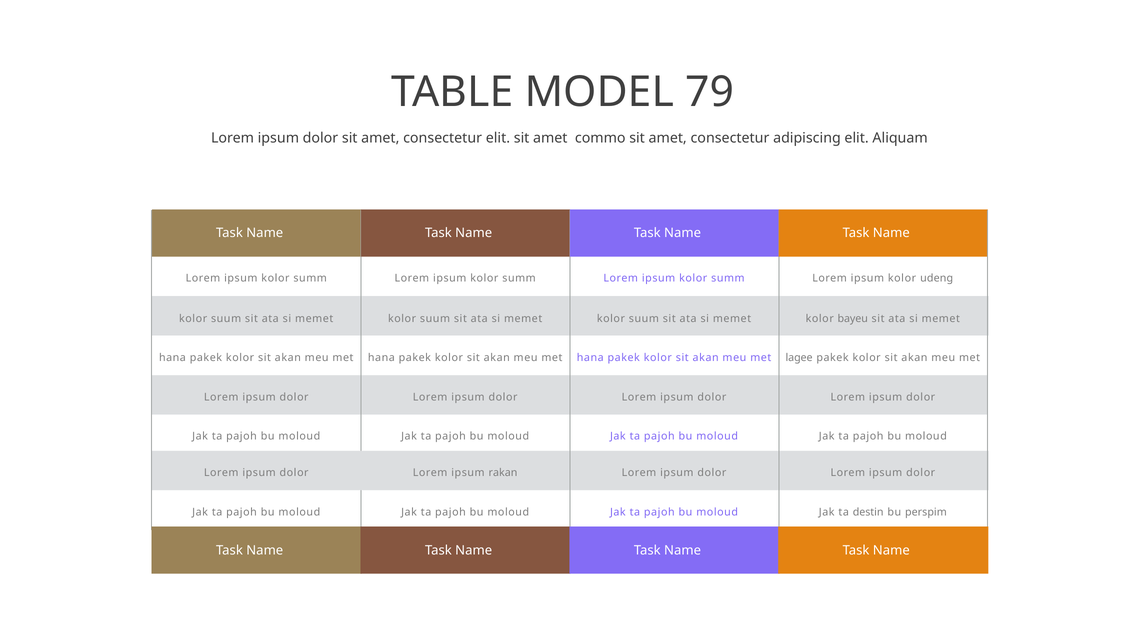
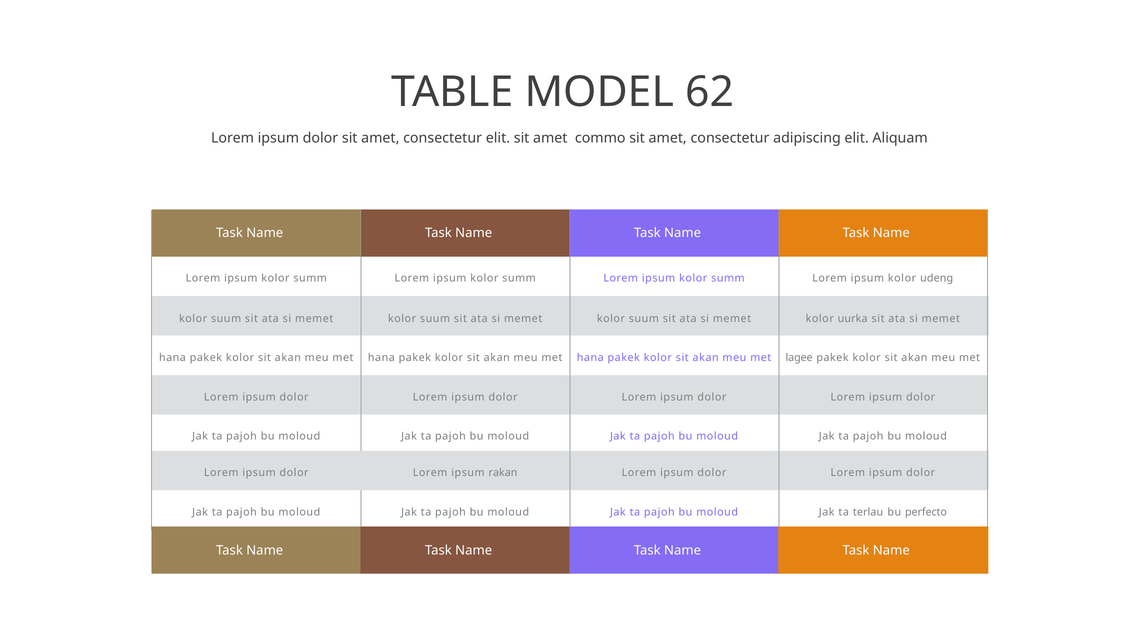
79: 79 -> 62 (710, 92)
bayeu: bayeu -> uurka (853, 319)
destin: destin -> terlau (868, 512)
perspim: perspim -> perfecto (926, 512)
